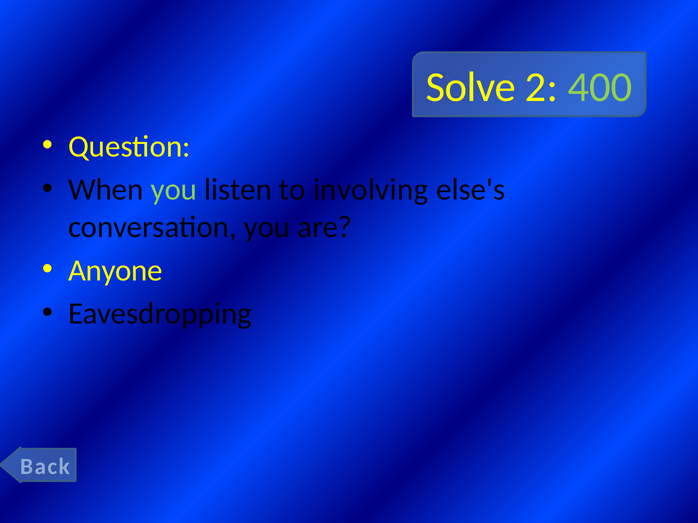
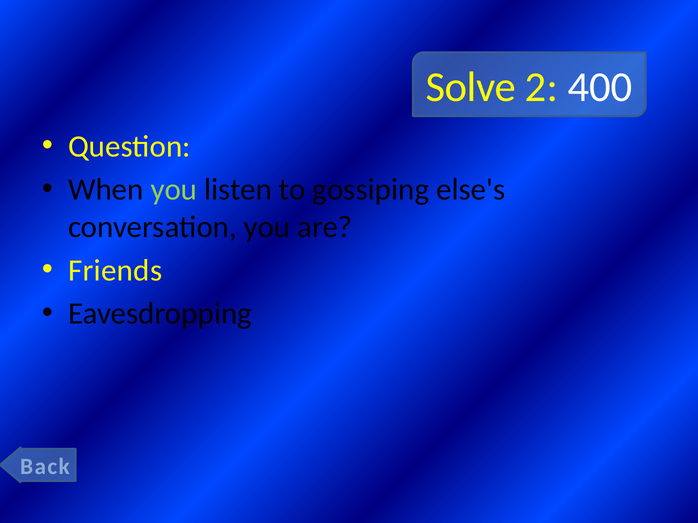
400 colour: light green -> white (600, 87)
involving: involving -> gossiping (371, 190)
Anyone: Anyone -> Friends (115, 271)
